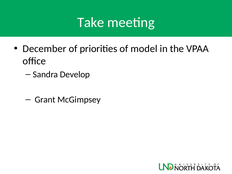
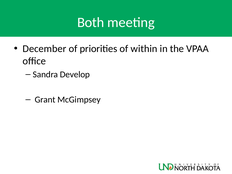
Take: Take -> Both (91, 22)
model: model -> within (144, 49)
